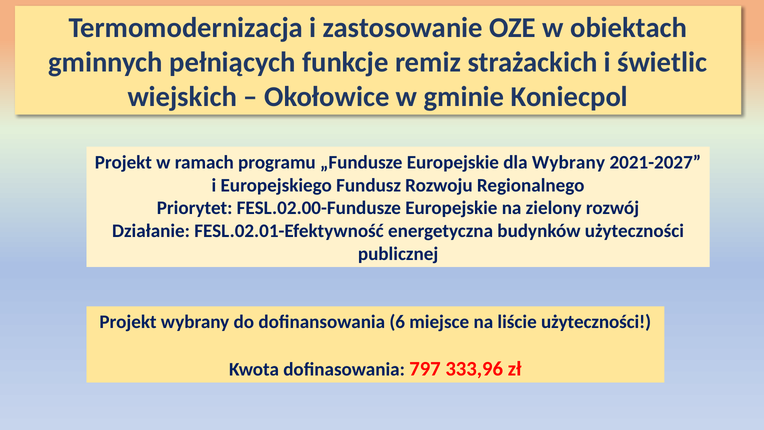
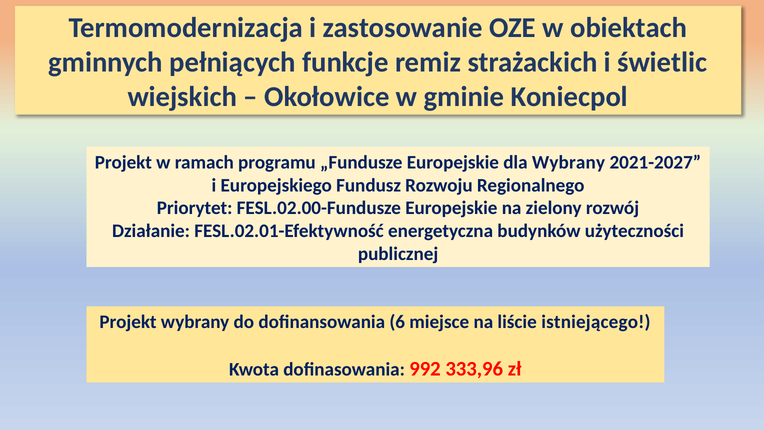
liście użyteczności: użyteczności -> istniejącego (596, 322)
797: 797 -> 992 (425, 369)
